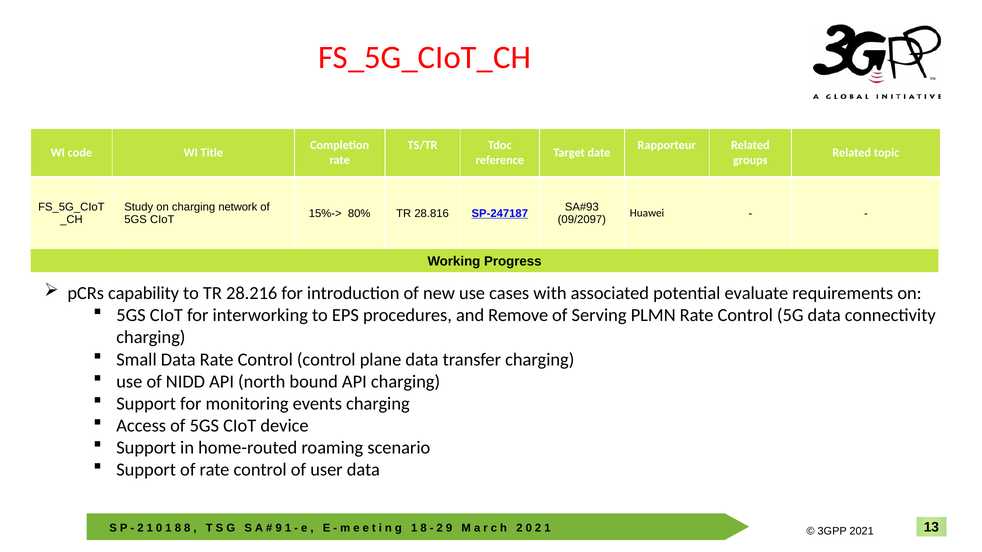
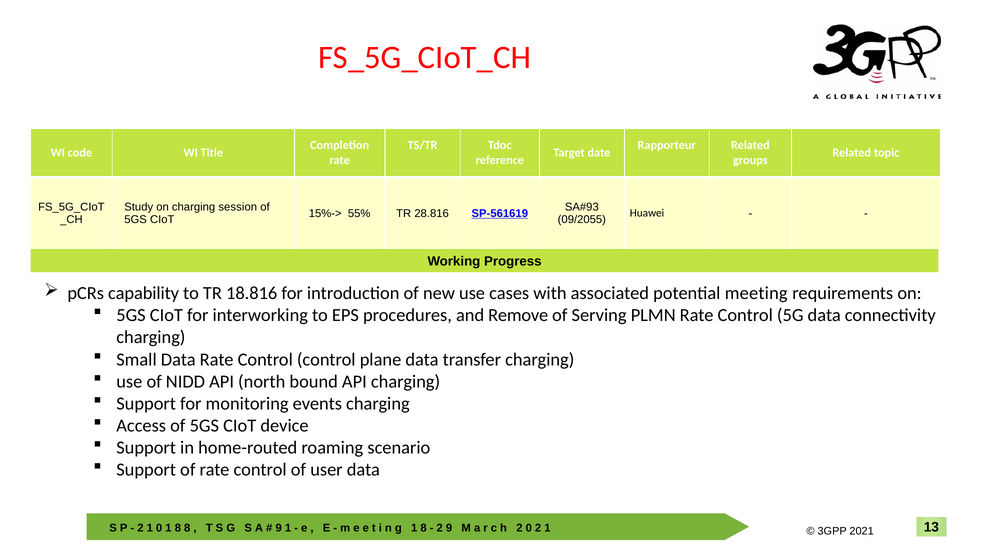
network: network -> session (238, 207)
80%: 80% -> 55% (359, 213)
SP-247187: SP-247187 -> SP-561619 (500, 213)
09/2097: 09/2097 -> 09/2055 (582, 220)
28.216: 28.216 -> 18.816 (252, 293)
evaluate: evaluate -> meeting (756, 293)
